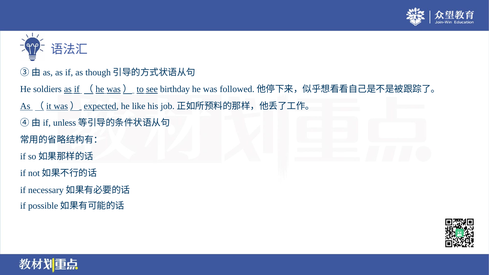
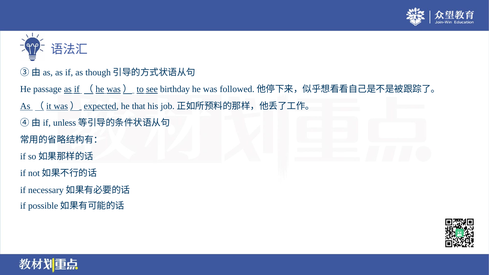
soldiers: soldiers -> passage (47, 89)
like: like -> that (139, 106)
